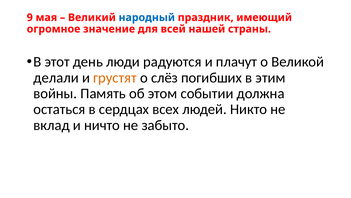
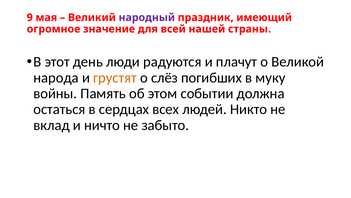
народный colour: blue -> purple (147, 17)
делали: делали -> народа (56, 77)
этим: этим -> муку (271, 77)
